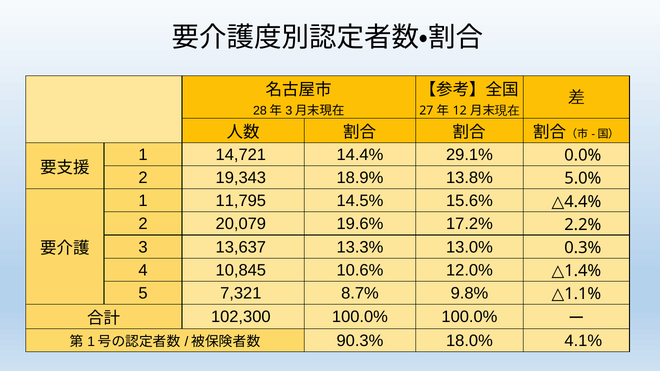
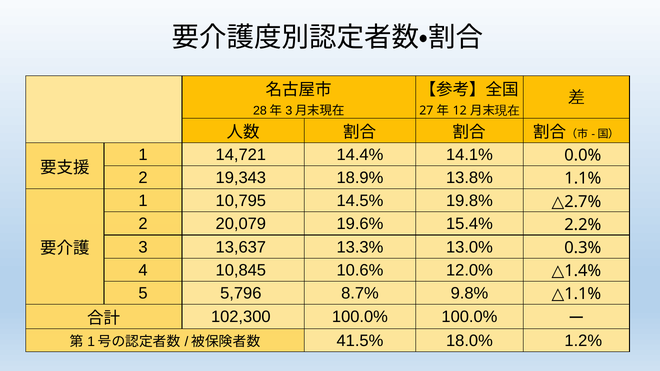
29.1%: 29.1% -> 14.1% (469, 155)
13.8% 5.0%: 5.0% -> 1.1% (583, 179)
11,795: 11,795 -> 10,795 (241, 201)
15.6%: 15.6% -> 19.8% (469, 201)
4.4%: 4.4% -> 2.7% (583, 202)
17.2%: 17.2% -> 15.4% (469, 224)
7,321: 7,321 -> 5,796 (241, 293)
90.3%: 90.3% -> 41.5% (360, 341)
4.1%: 4.1% -> 1.2% (583, 341)
